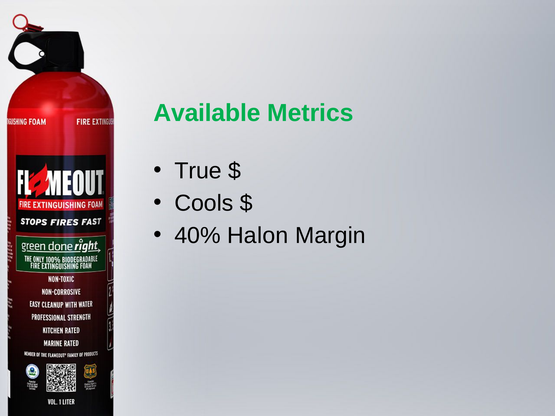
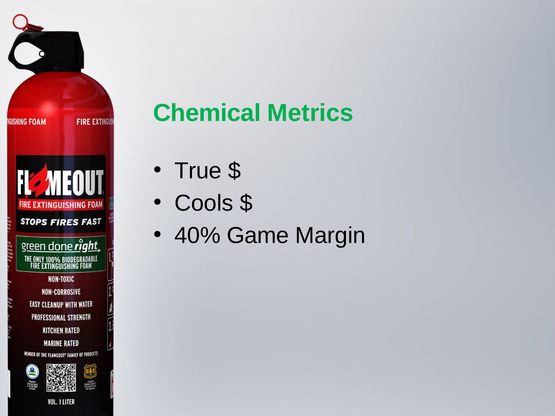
Available: Available -> Chemical (207, 113)
Halon: Halon -> Game (258, 236)
